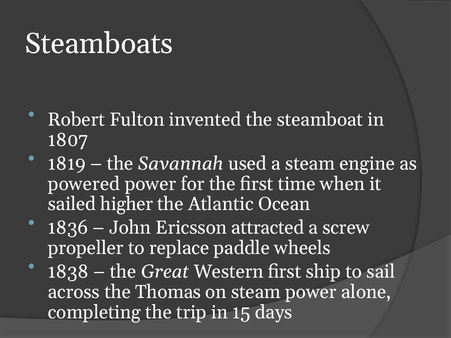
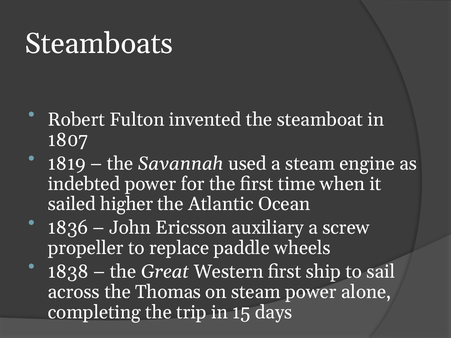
powered: powered -> indebted (84, 184)
attracted: attracted -> auxiliary (268, 228)
